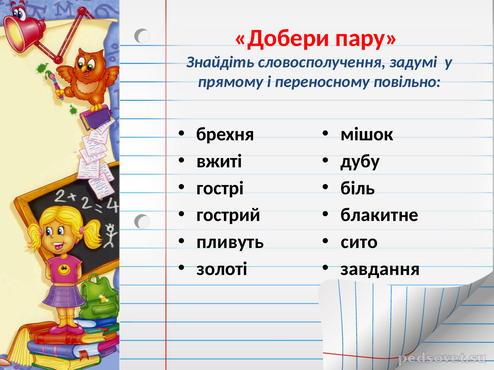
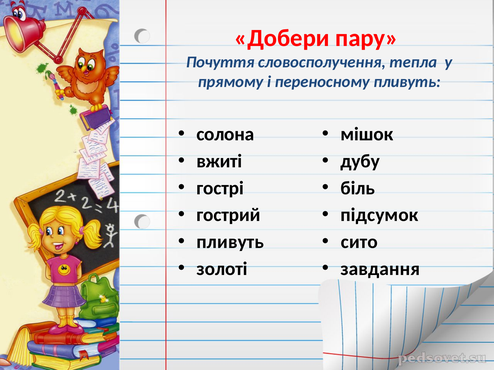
Знайдіть: Знайдіть -> Почуття (220, 62)
задумі: задумі -> тепла (413, 62)
переносному повільно: повільно -> пливуть (407, 82)
брехня: брехня -> солона (225, 134)
блакитне: блакитне -> підсумок (379, 215)
